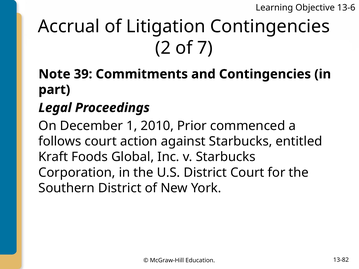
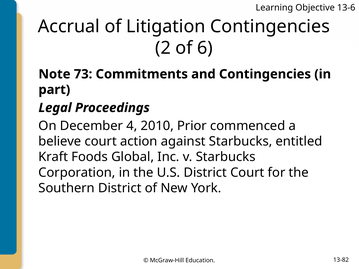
7: 7 -> 6 (205, 48)
39: 39 -> 73 (83, 74)
1: 1 -> 4 (132, 126)
follows: follows -> believe (60, 142)
